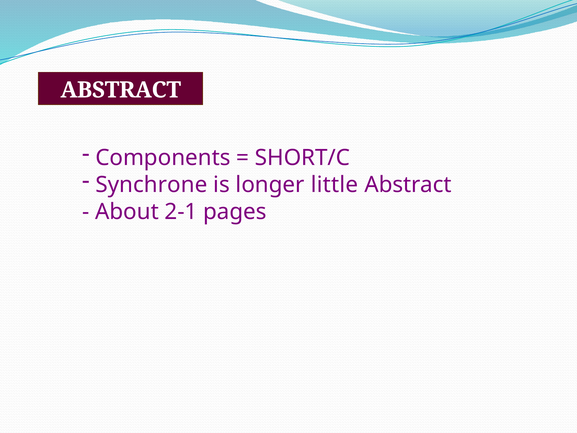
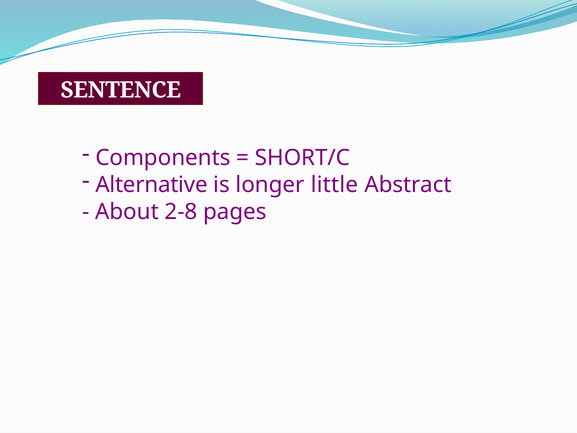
ABSTRACT: ABSTRACT -> SENTENCE (121, 90)
Synchrone: Synchrone -> Alternative (152, 185)
2-1: 2-1 -> 2-8 (181, 211)
